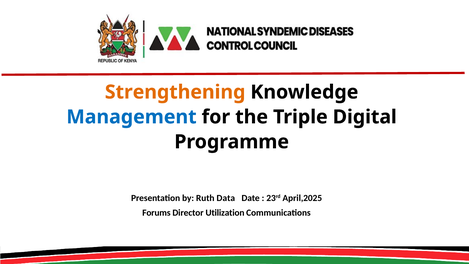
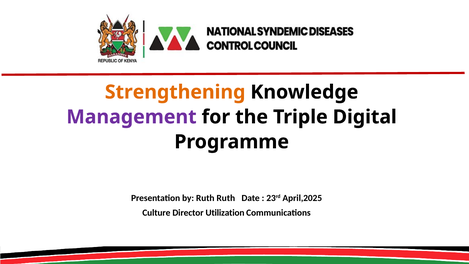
Management colour: blue -> purple (131, 117)
Ruth Data: Data -> Ruth (226, 198)
Forums: Forums -> Culture (156, 213)
